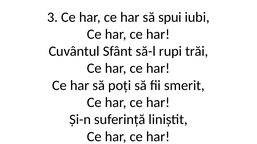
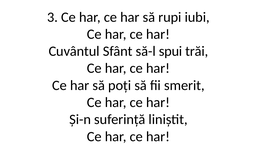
spui: spui -> rupi (170, 17)
rupi: rupi -> spui (171, 51)
